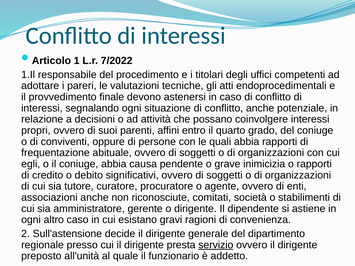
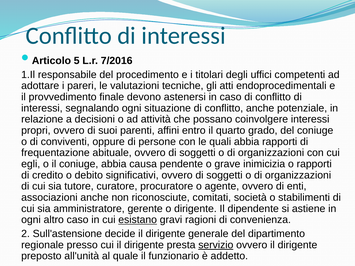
1: 1 -> 5 (77, 61)
7/2022: 7/2022 -> 7/2016 (117, 61)
esistano underline: none -> present (138, 220)
